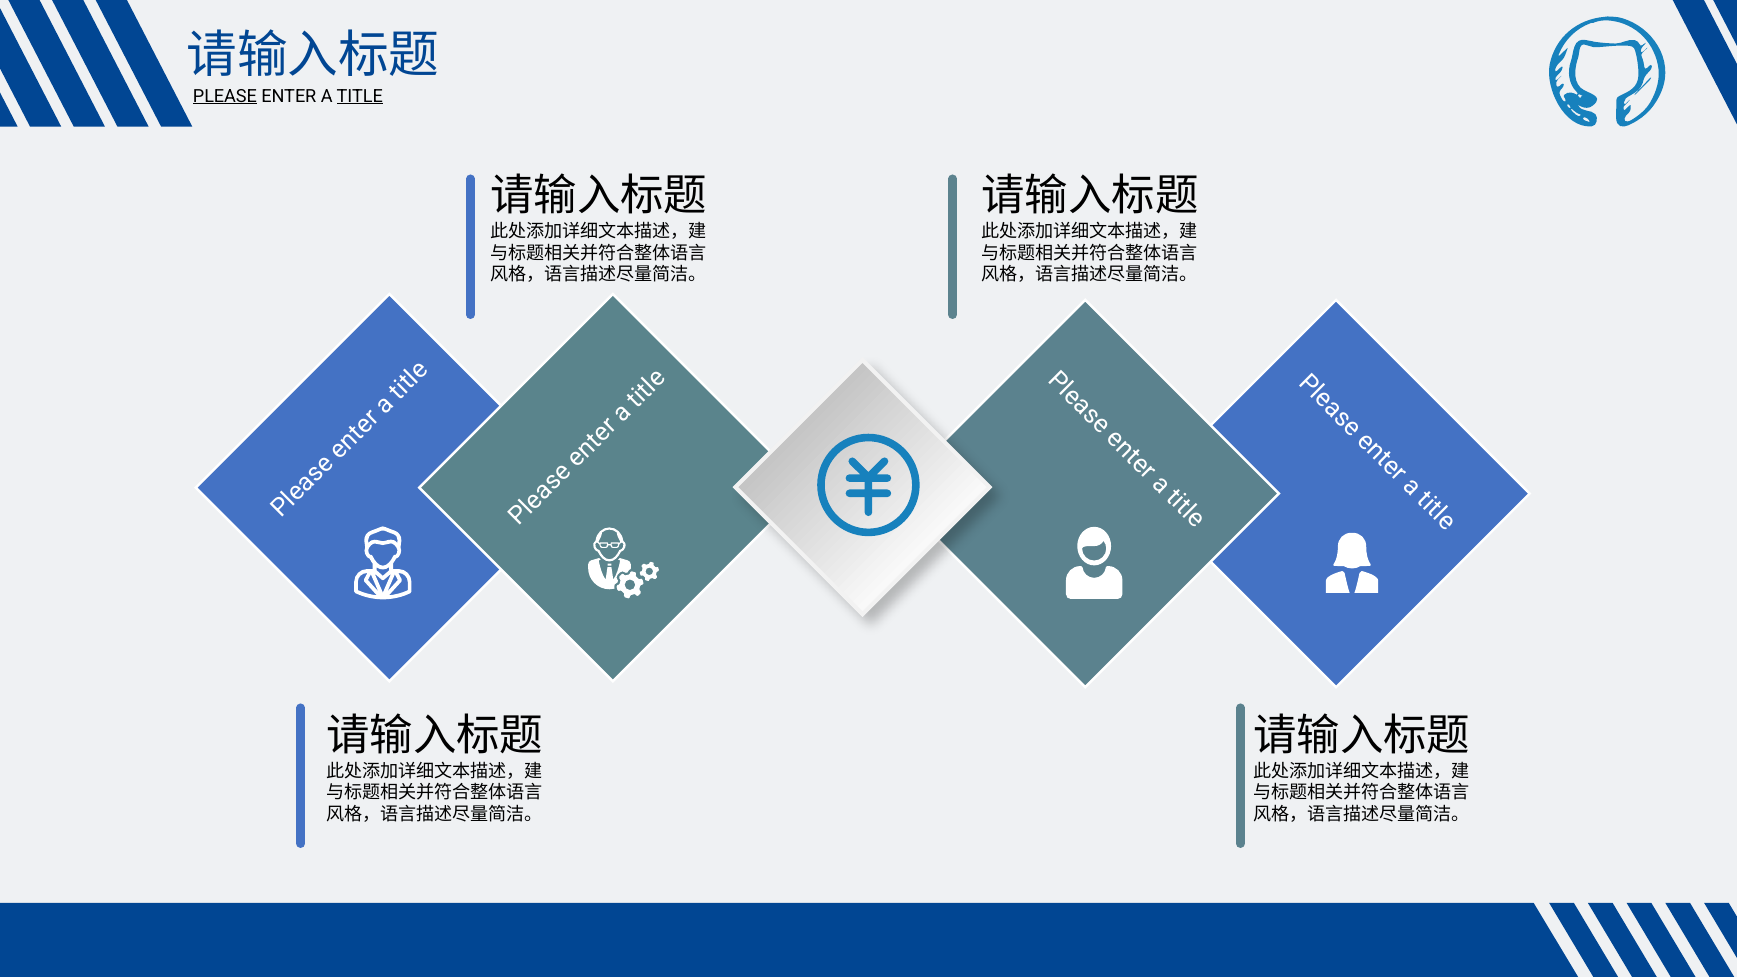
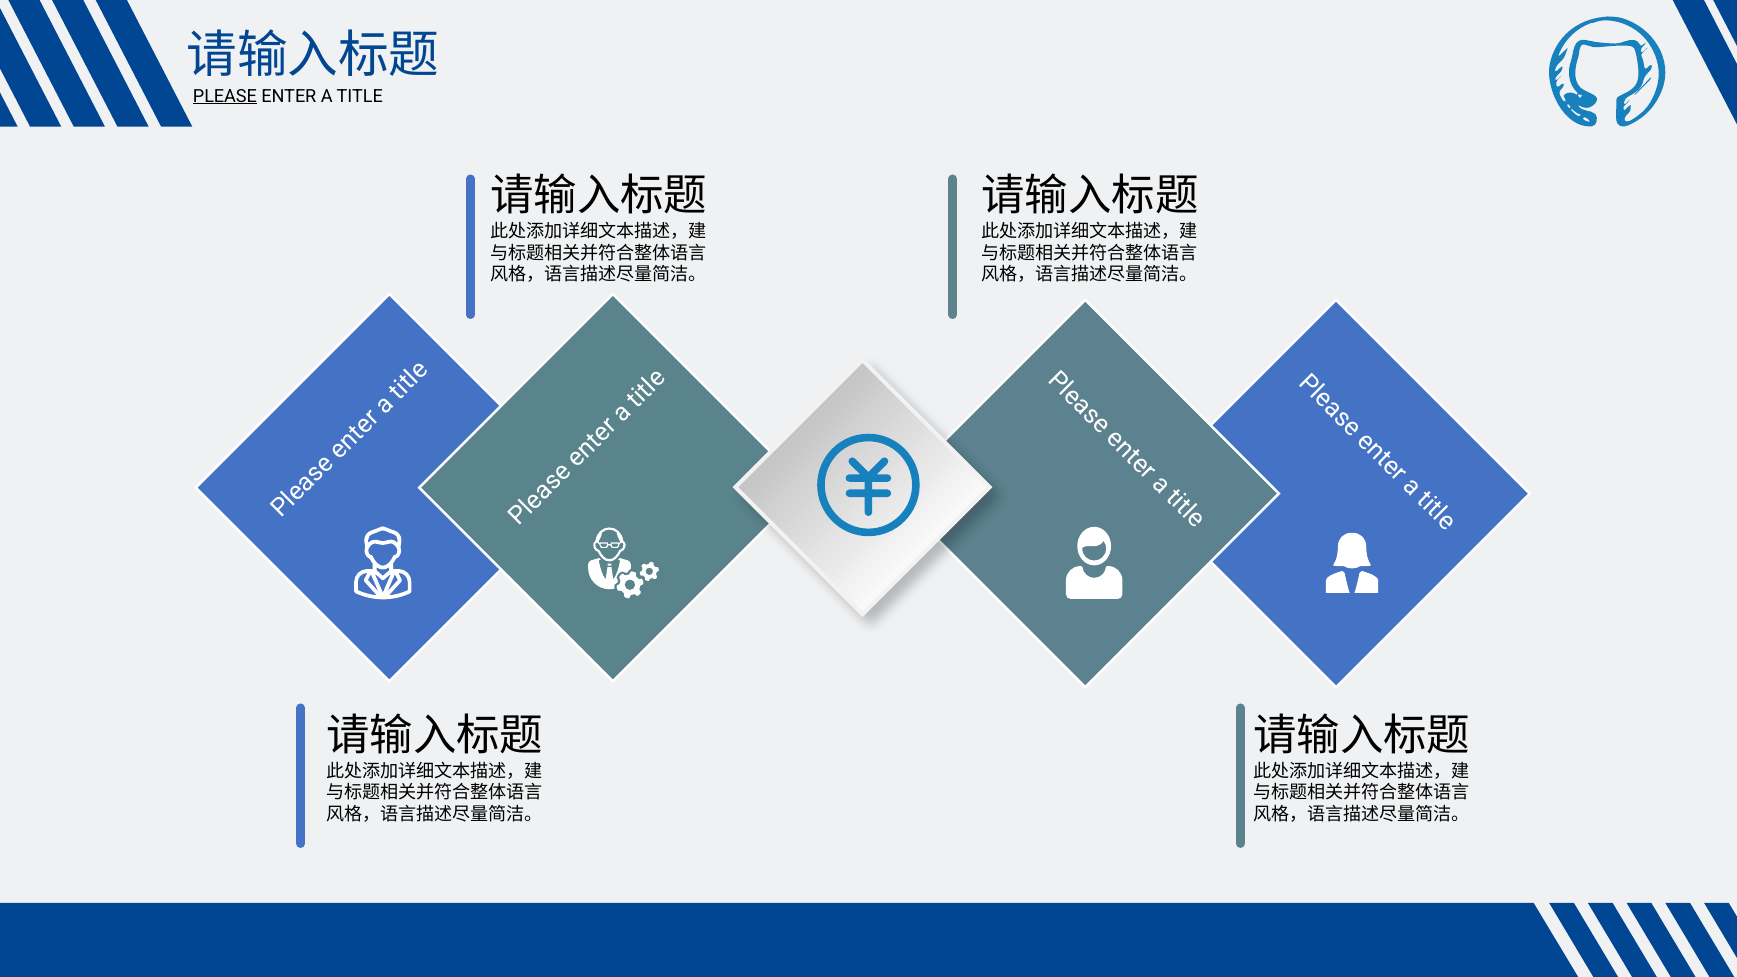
TITLE underline: present -> none (360, 96)
